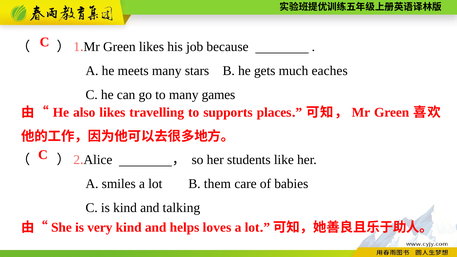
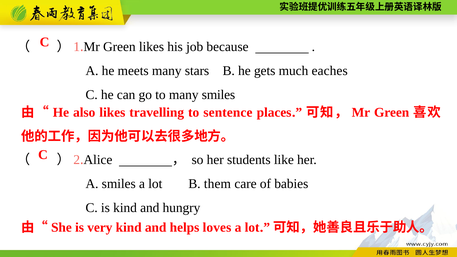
many games: games -> smiles (218, 95)
supports: supports -> sentence (228, 112)
talking: talking -> hungry (181, 208)
